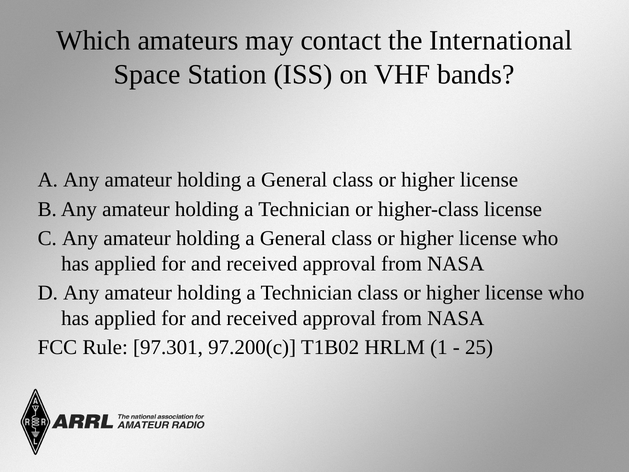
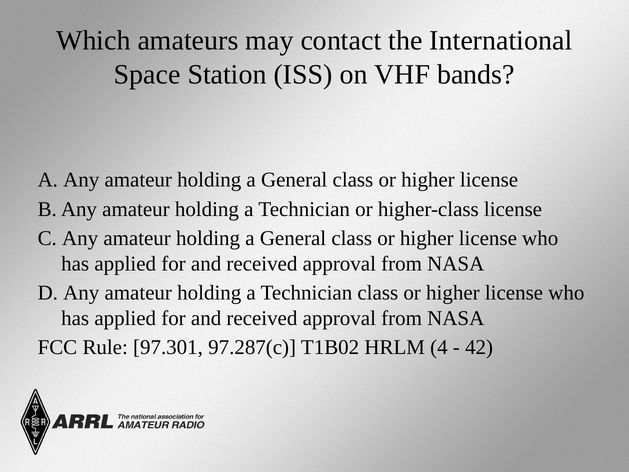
97.200(c: 97.200(c -> 97.287(c (252, 347)
1: 1 -> 4 (439, 347)
25: 25 -> 42 (479, 347)
